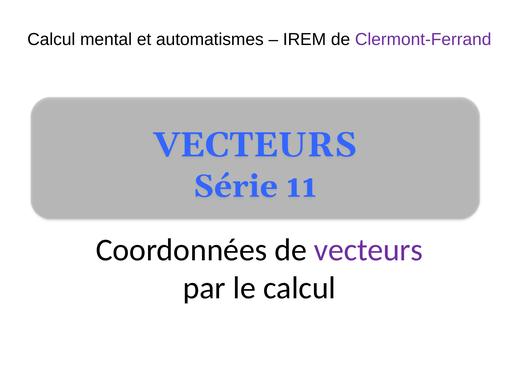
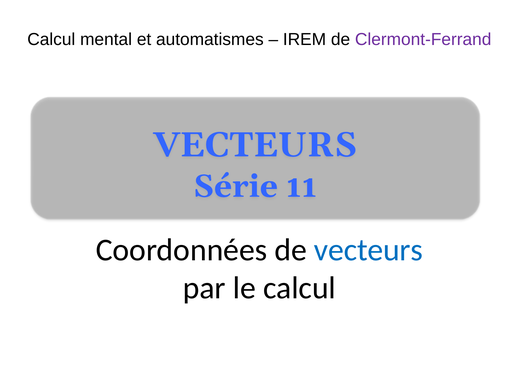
vecteurs colour: purple -> blue (368, 249)
